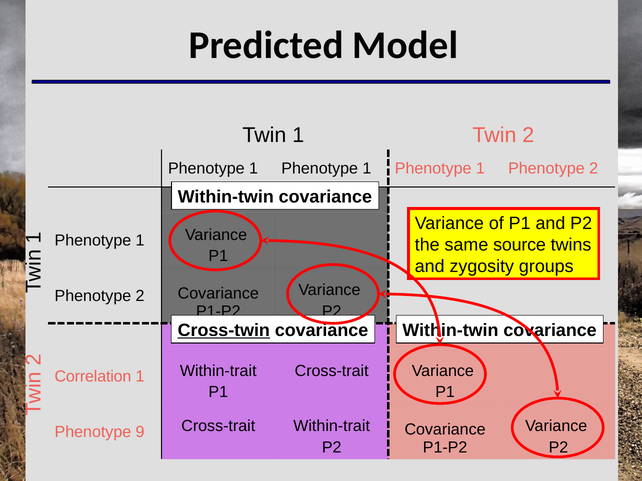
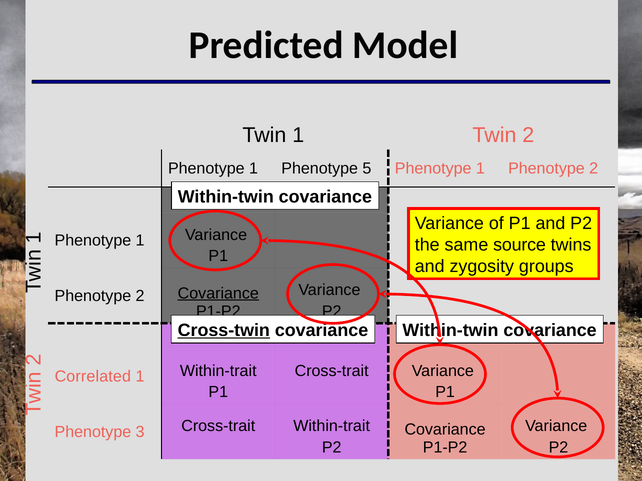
1: 1 -> 5 (367, 169)
Covariance underline: none -> present (218, 294)
Correlation: Correlation -> Correlated (93, 377)
9: 9 -> 3 (140, 432)
